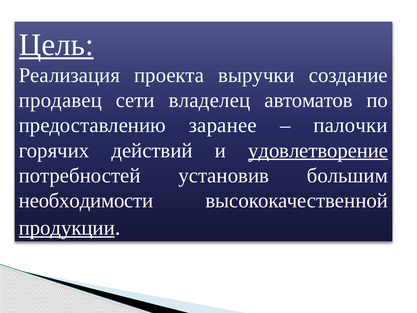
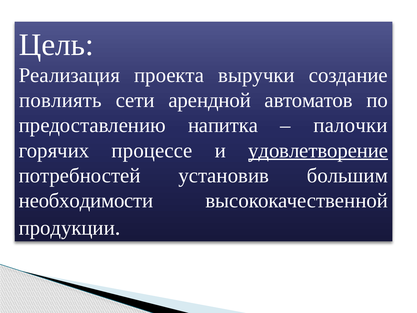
Цель underline: present -> none (56, 45)
продавец: продавец -> повлиять (60, 100)
владелец: владелец -> арендной (210, 100)
заранее: заранее -> напитка (223, 125)
действий: действий -> процессе (152, 150)
продукции underline: present -> none (67, 228)
